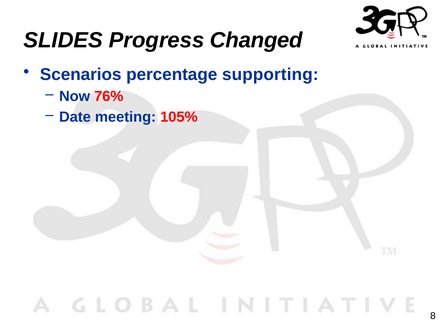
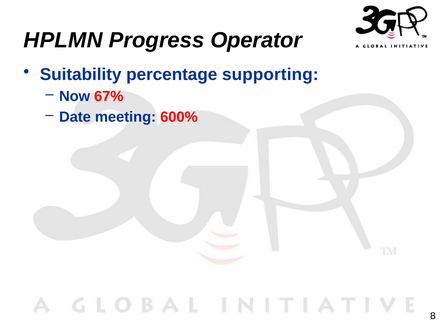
SLIDES: SLIDES -> HPLMN (63, 40)
Changed: Changed -> Operator (256, 40)
Scenarios: Scenarios -> Suitability (81, 75)
76%: 76% -> 67% (109, 96)
105%: 105% -> 600% (179, 117)
